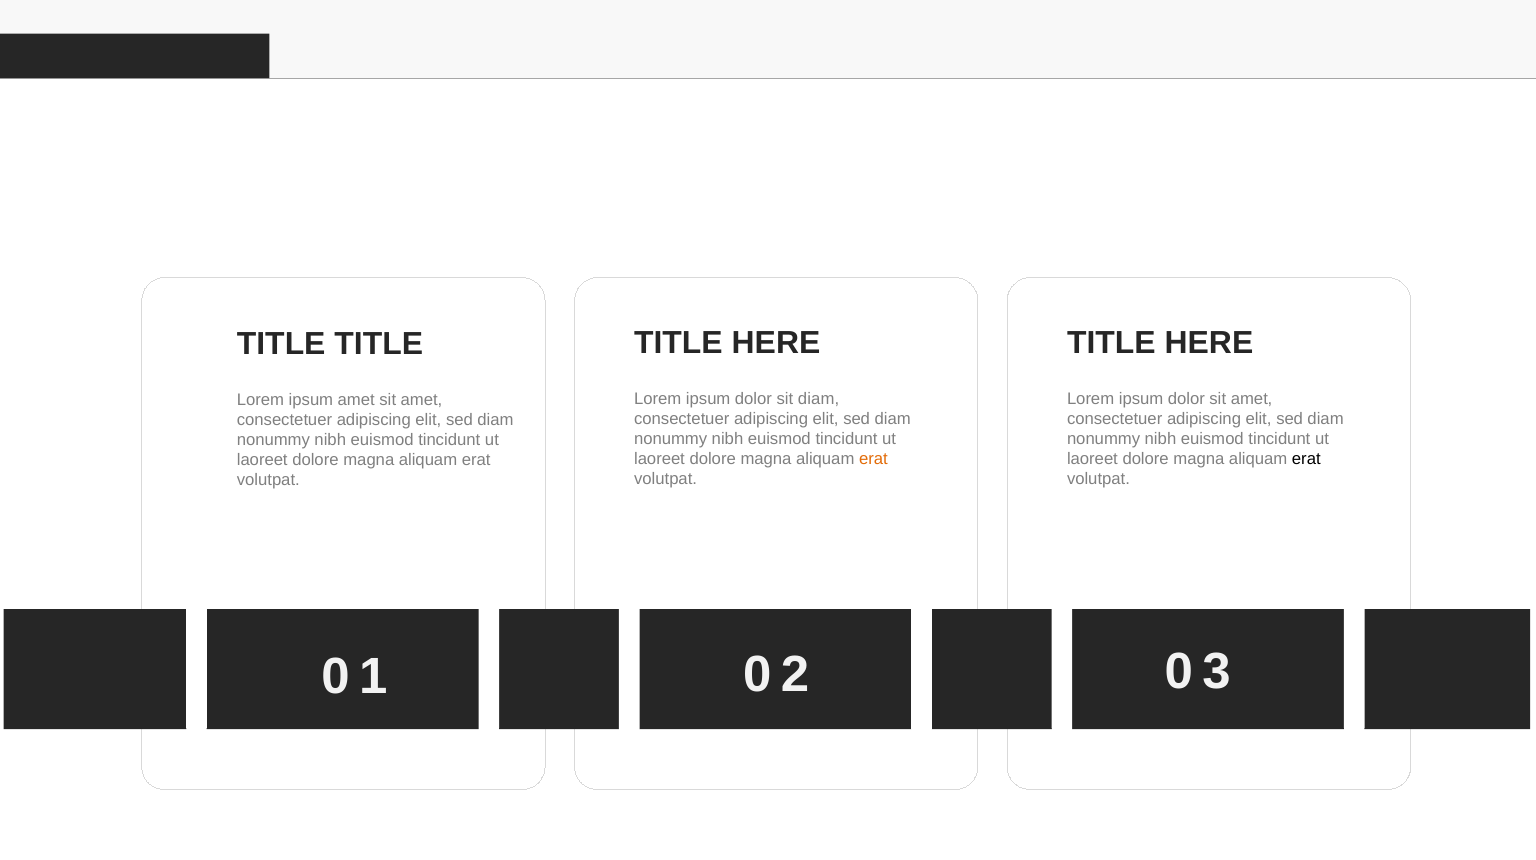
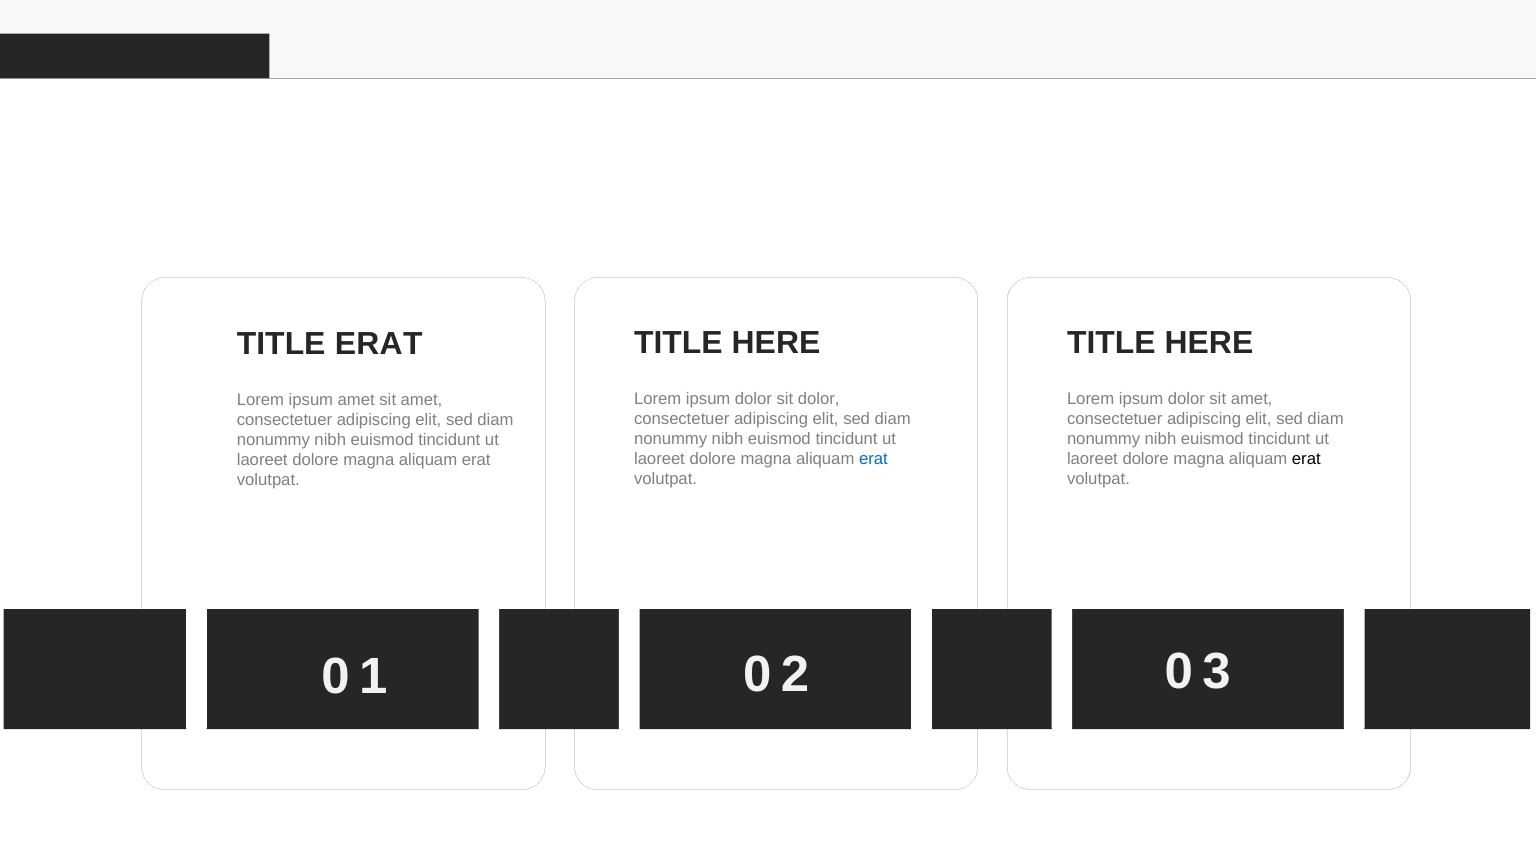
TITLE TITLE: TITLE -> ERAT (379, 344)
sit diam: diam -> dolor (819, 399)
erat colour: orange -> blue (873, 459)
